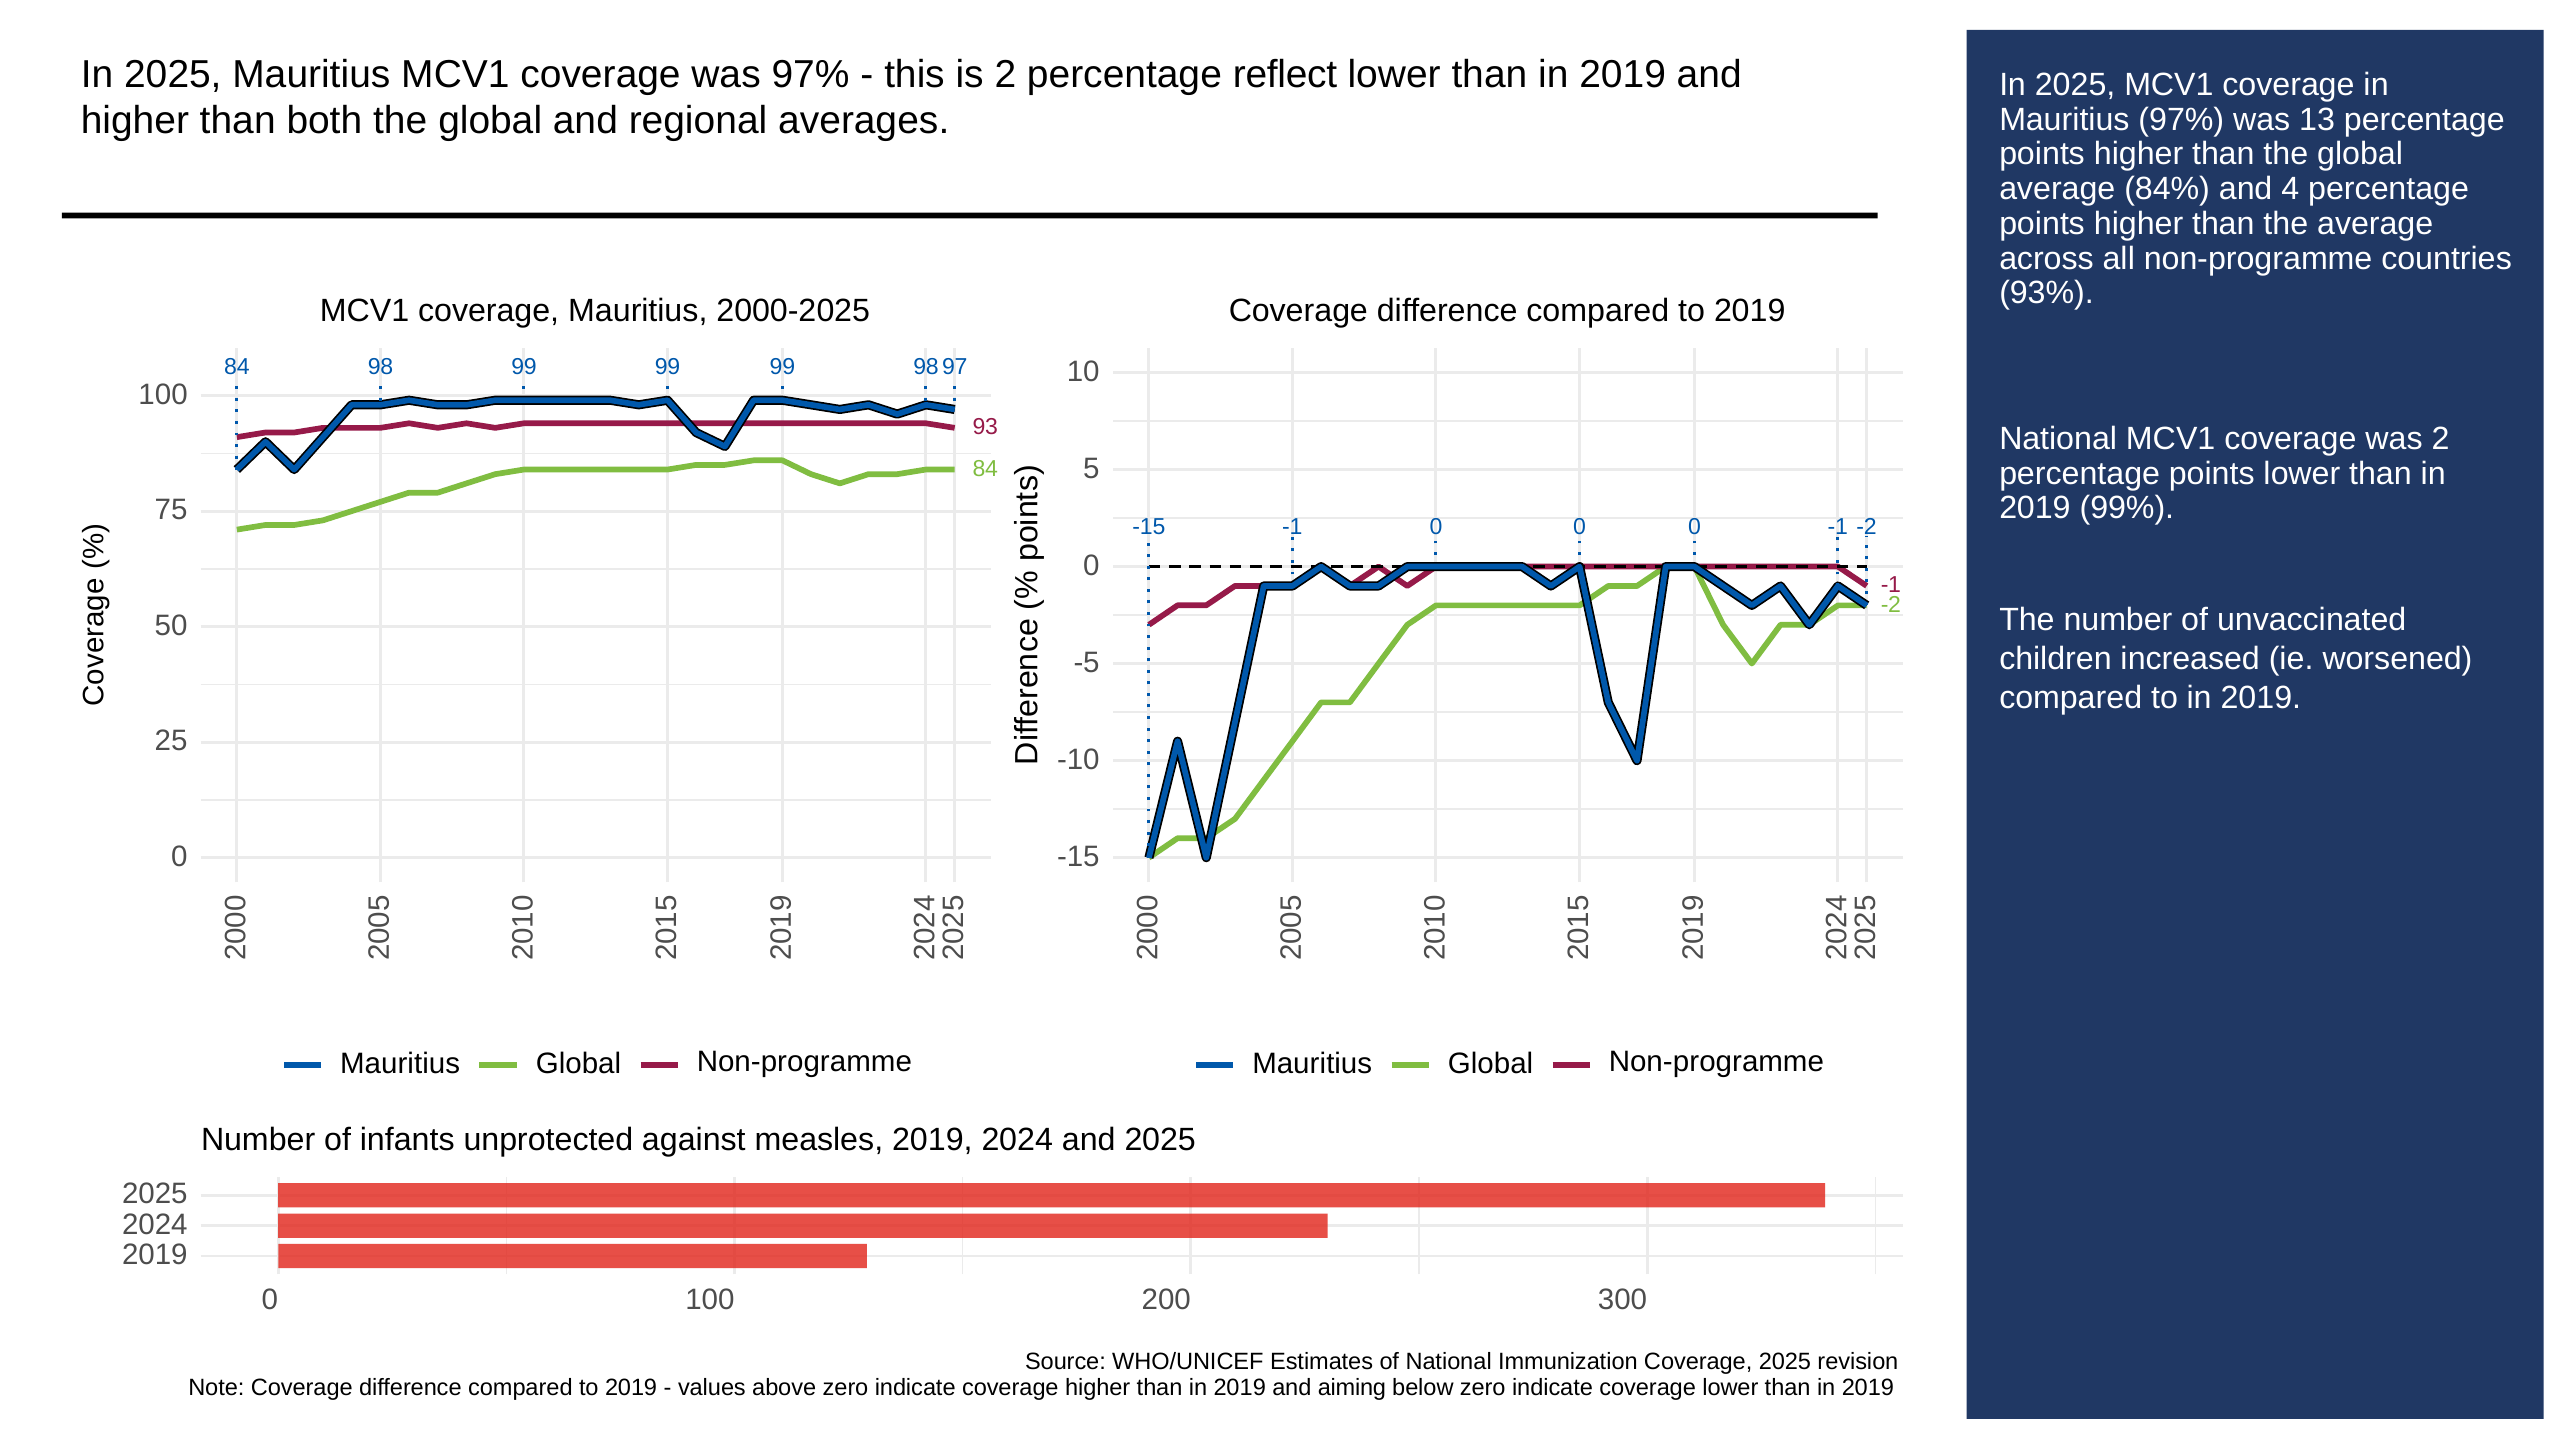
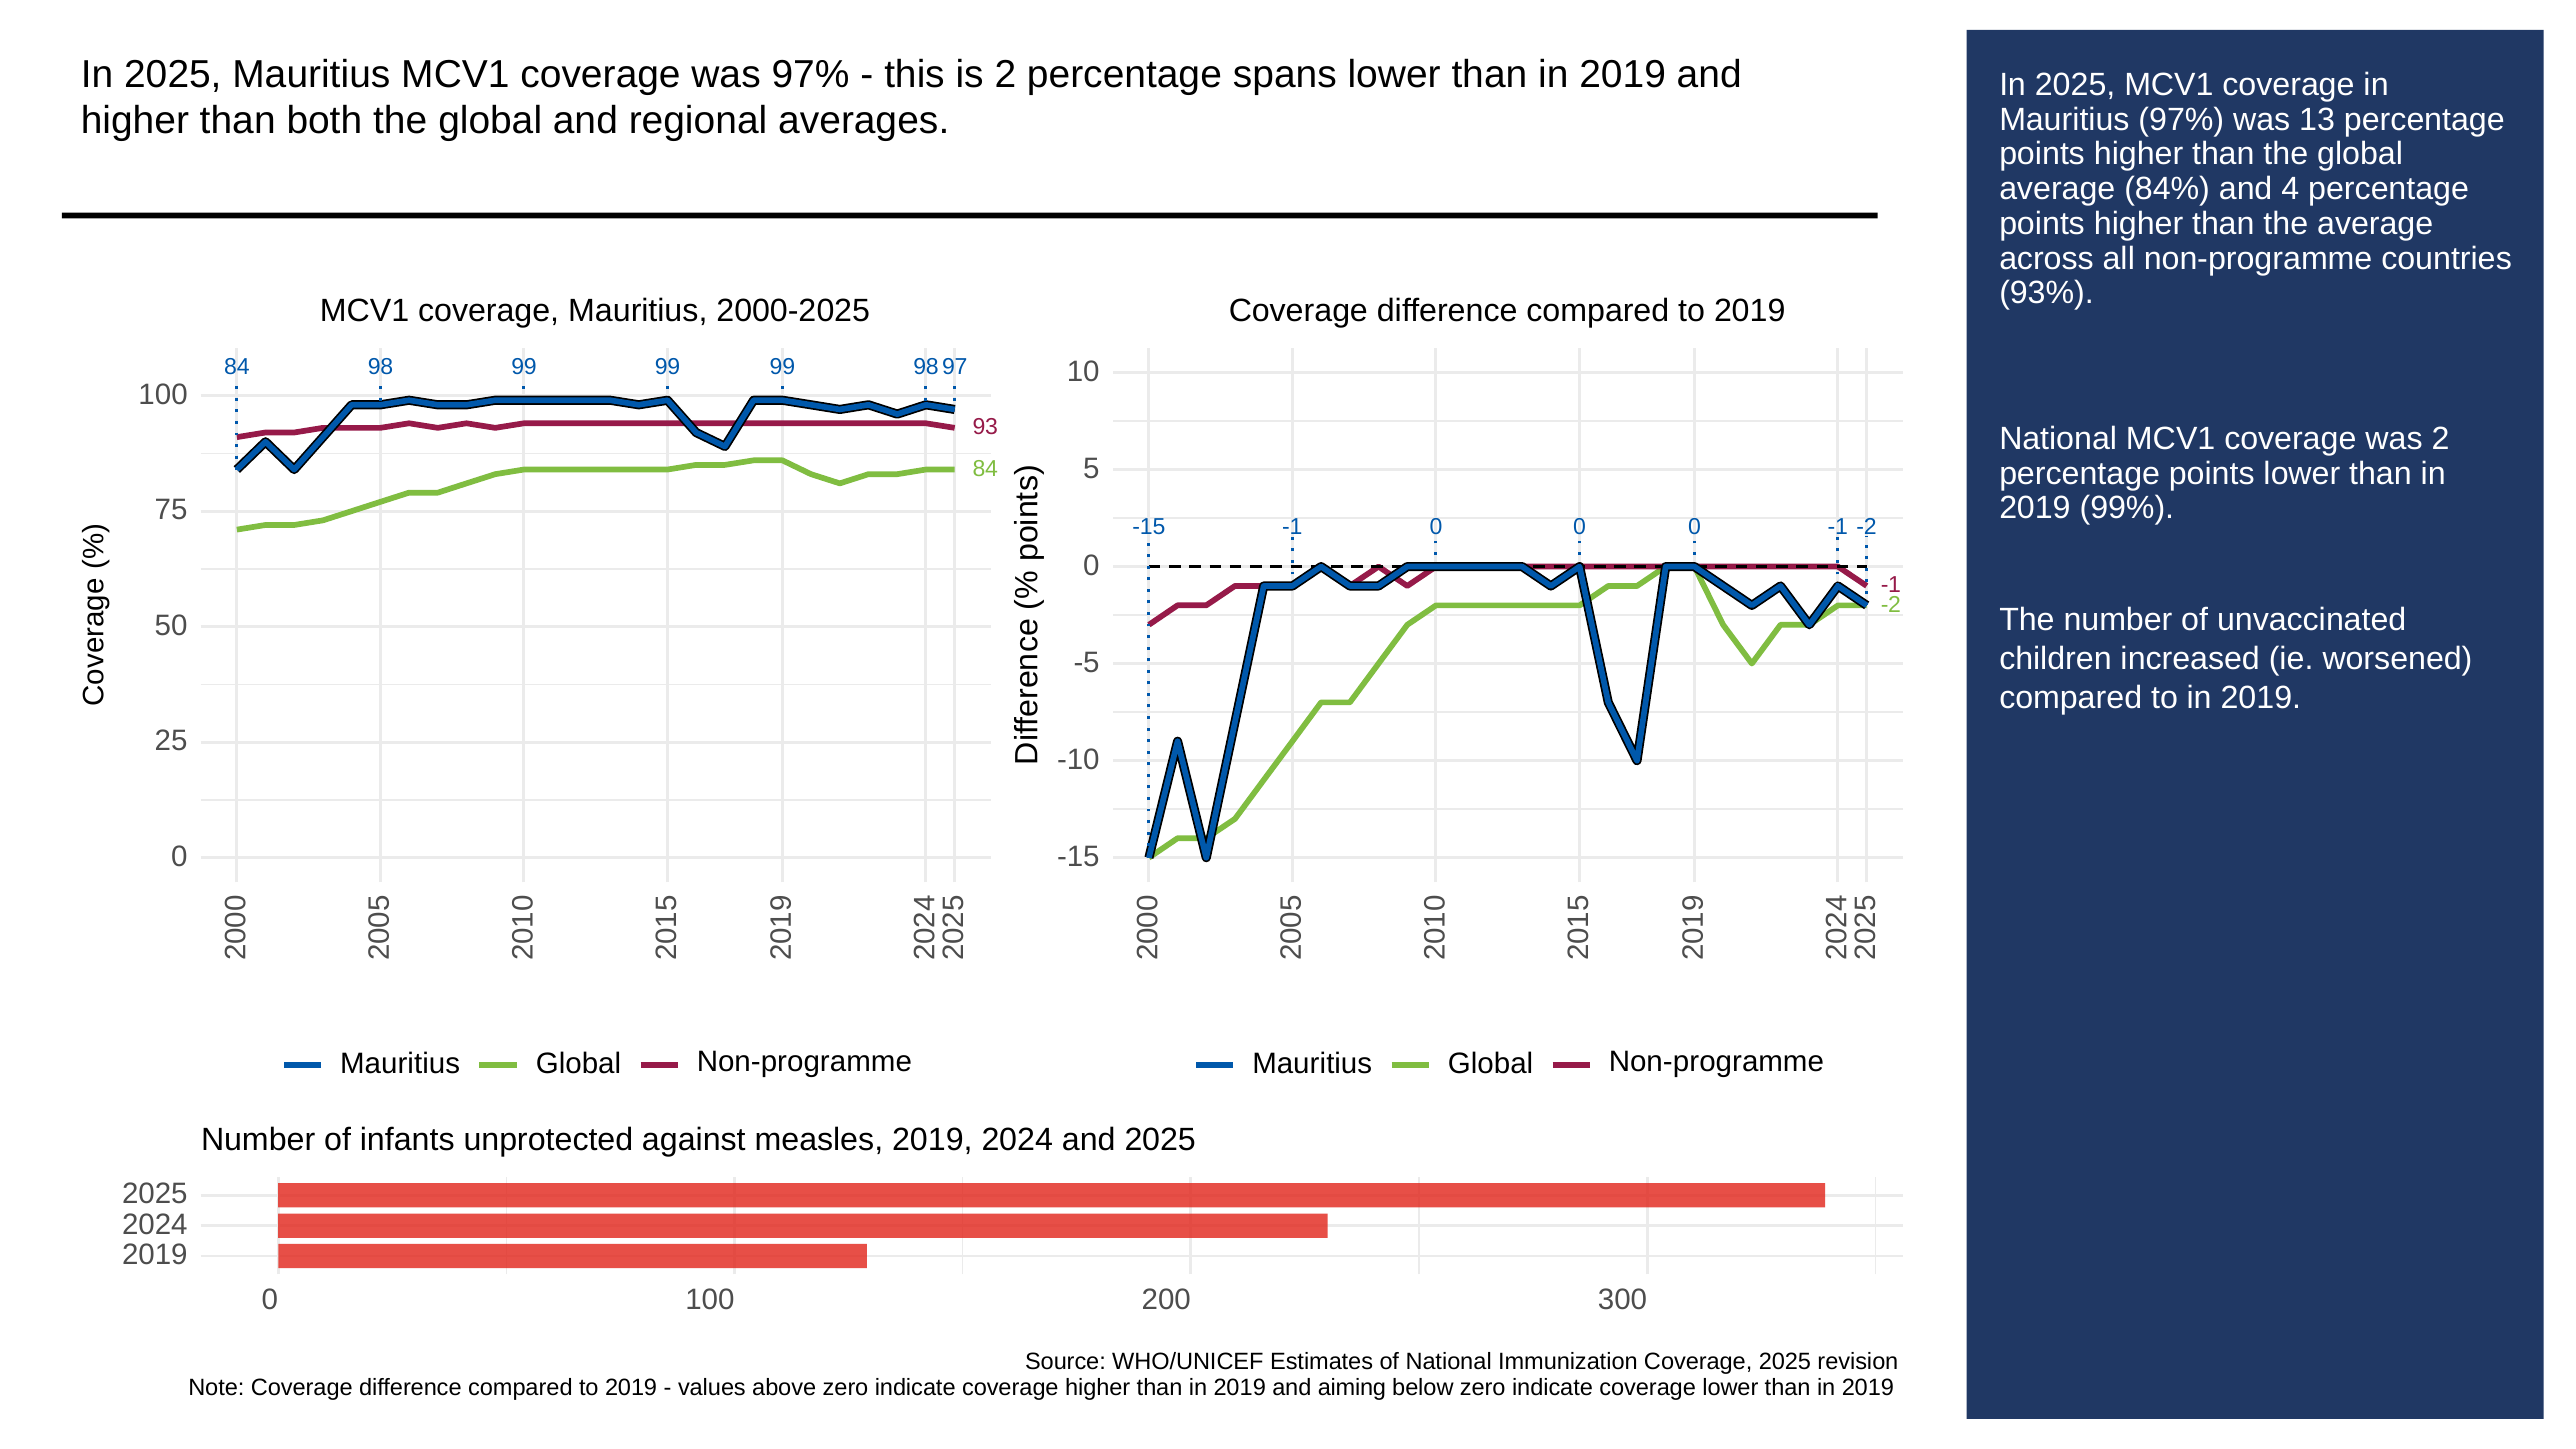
reflect: reflect -> spans (1285, 74)
